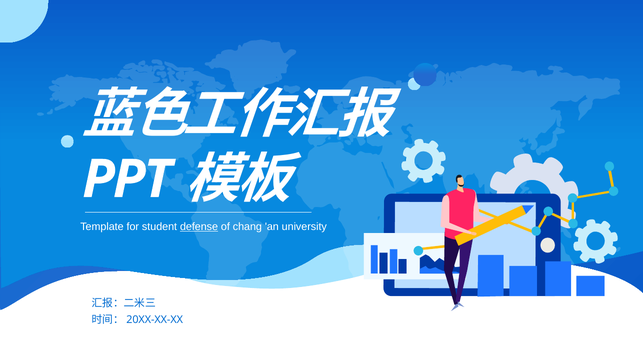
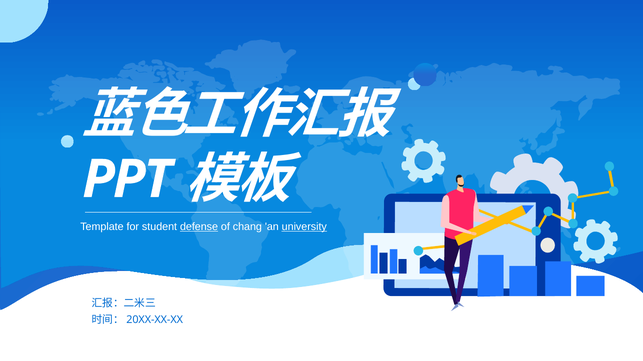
university underline: none -> present (304, 227)
